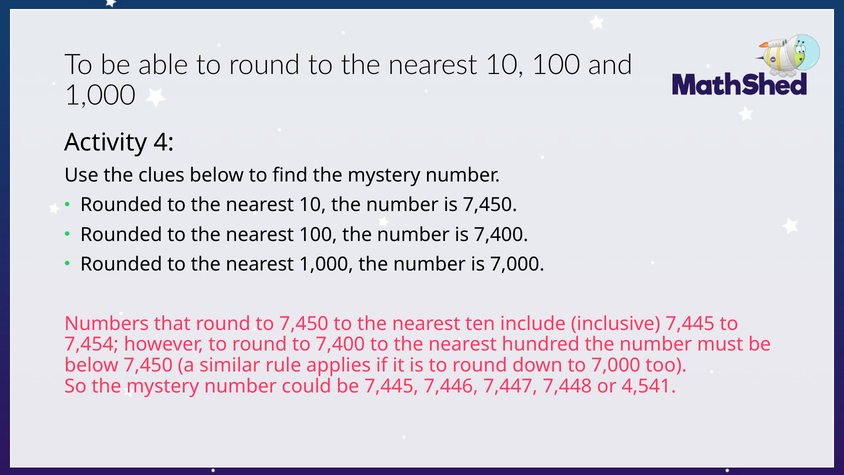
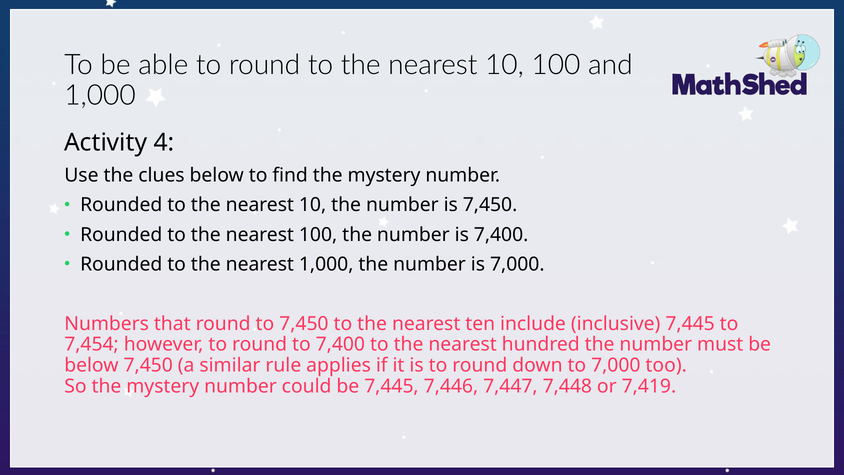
4,541: 4,541 -> 7,419 (649, 386)
